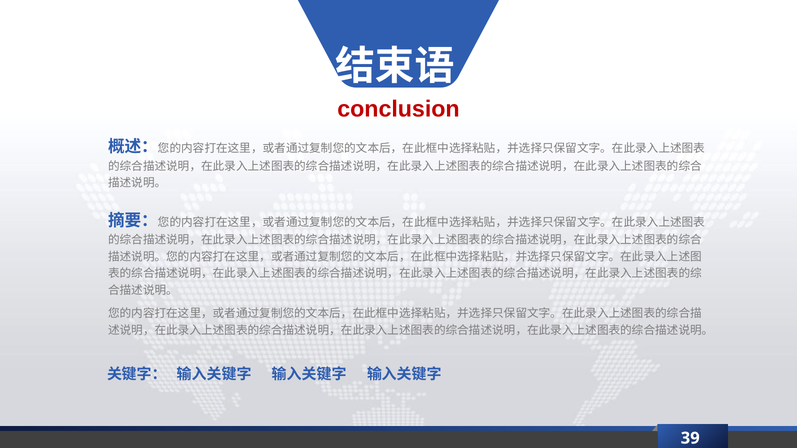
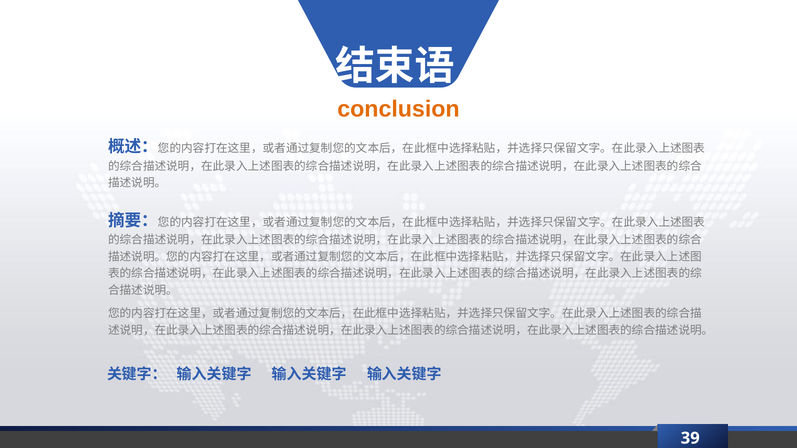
conclusion colour: red -> orange (398, 109)
